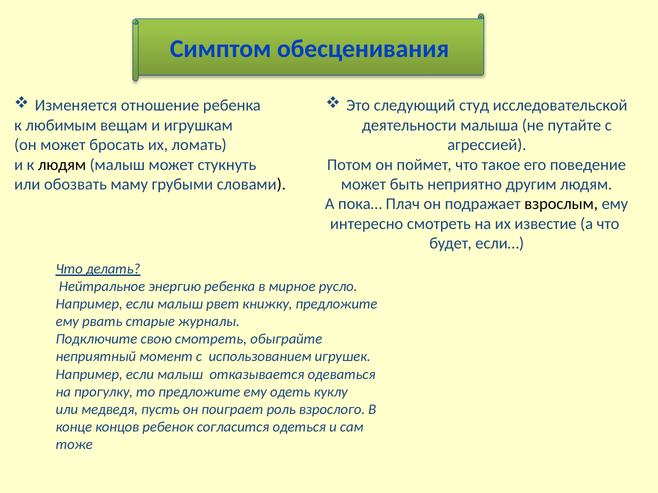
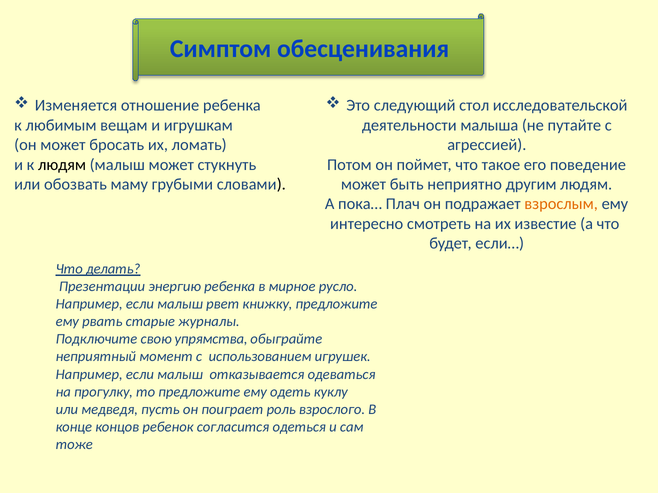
студ: студ -> стол (474, 106)
взрослым colour: black -> orange (561, 204)
Нейтральное: Нейтральное -> Презентации (102, 287)
свою смотреть: смотреть -> упрямства (211, 339)
